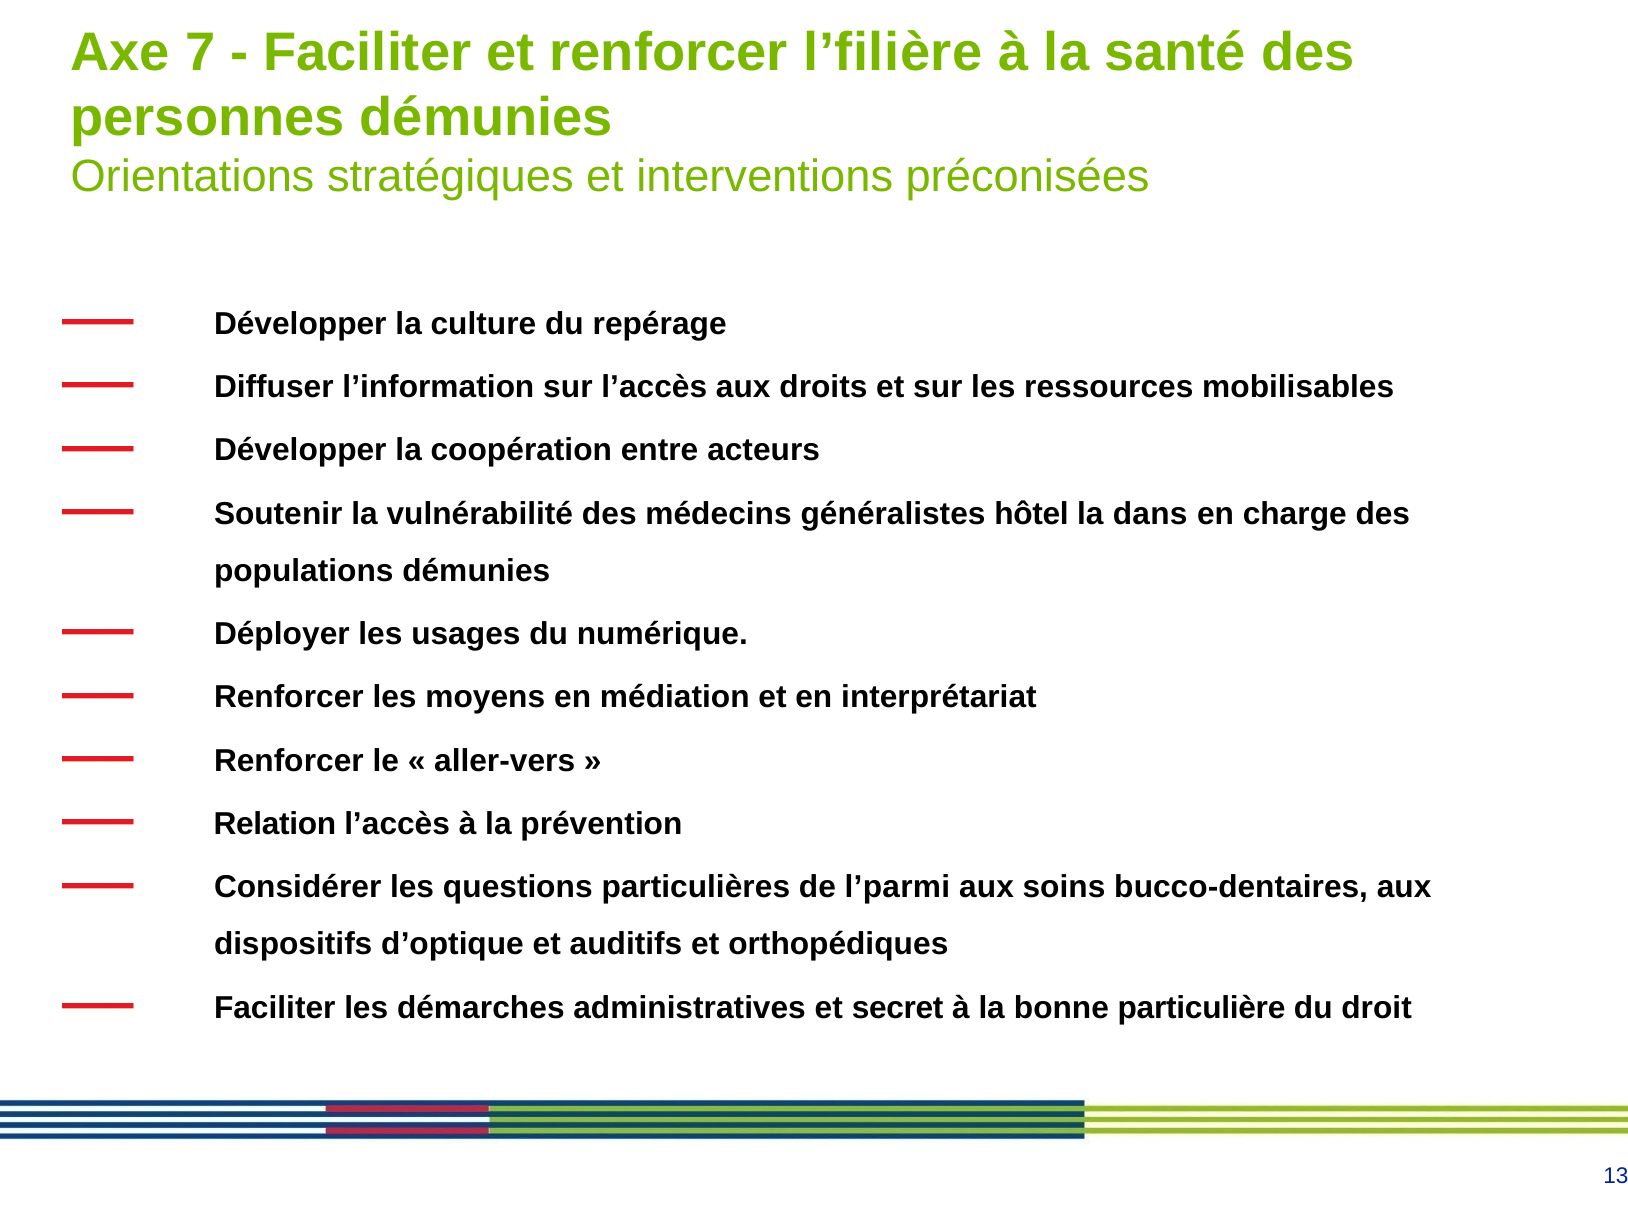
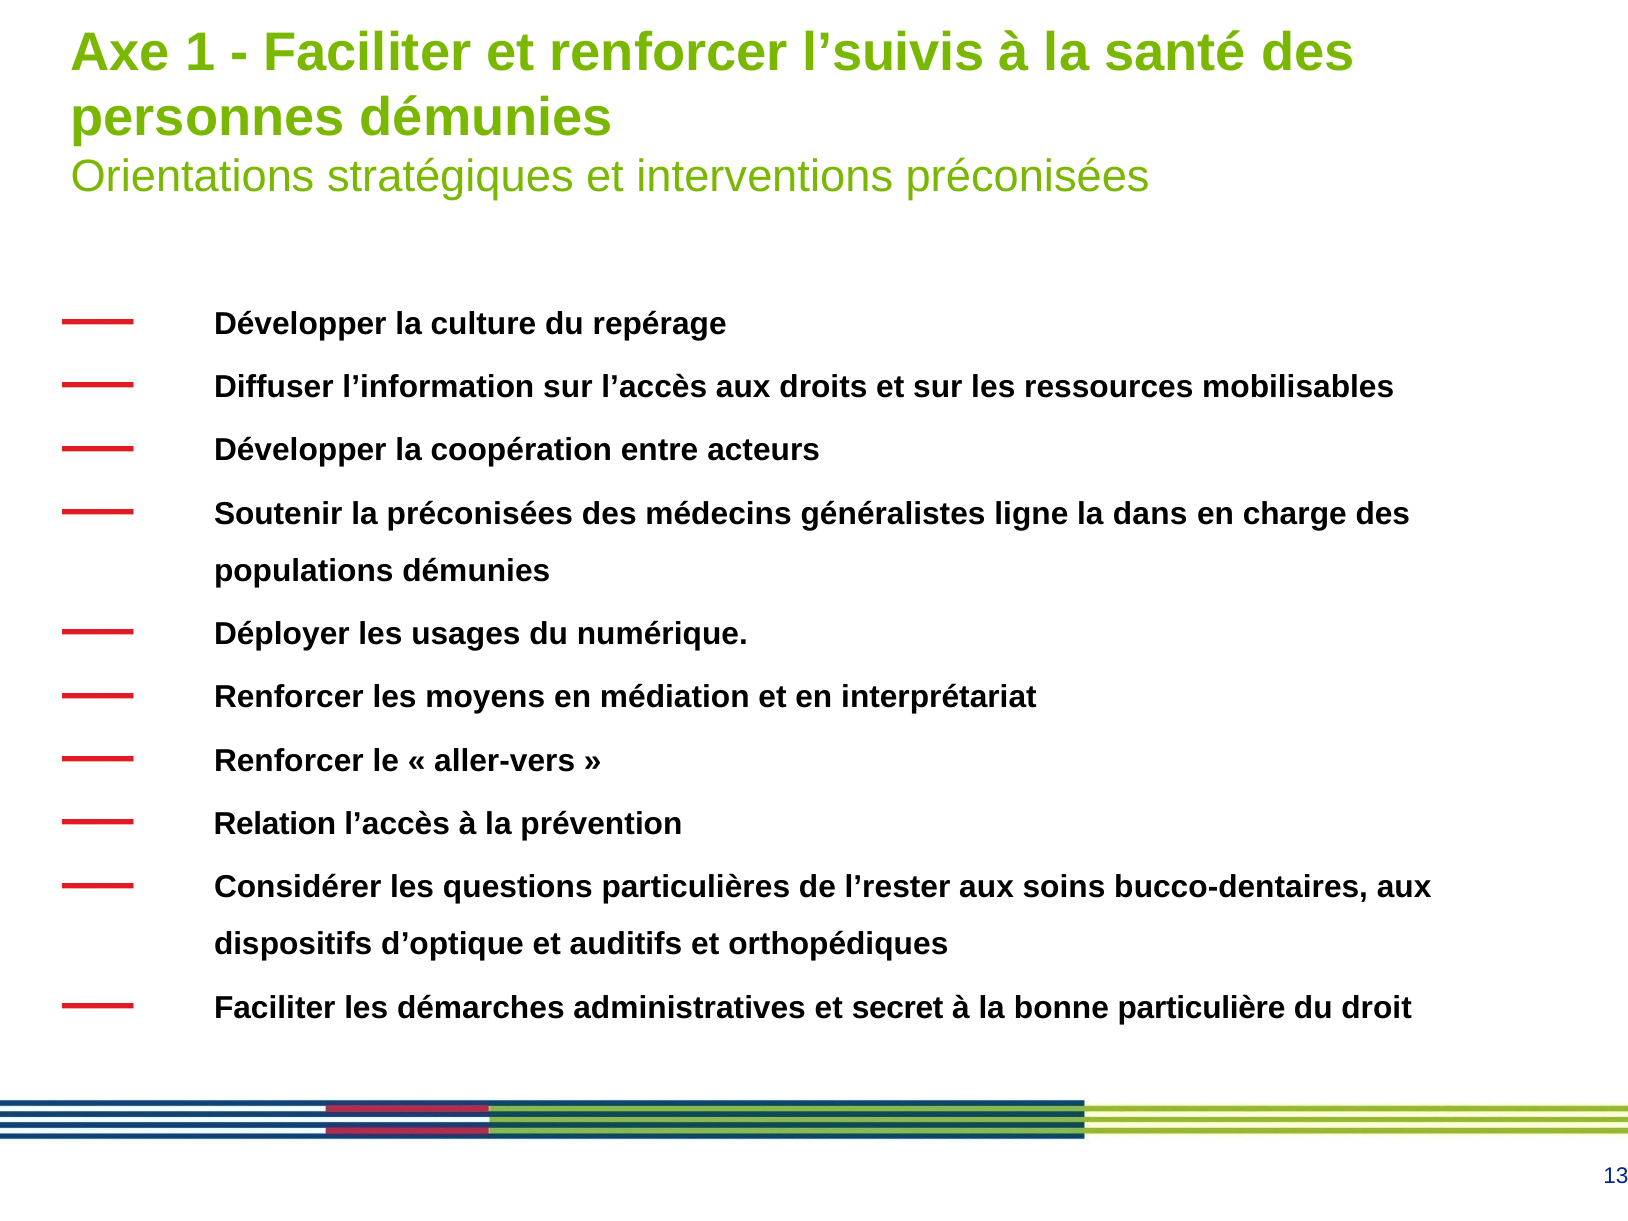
7: 7 -> 1 (200, 53)
l’filière: l’filière -> l’suivis (894, 53)
la vulnérabilité: vulnérabilité -> préconisées (480, 514)
hôtel: hôtel -> ligne (1031, 514)
l’parmi: l’parmi -> l’rester (898, 887)
